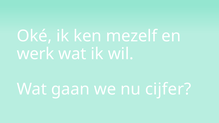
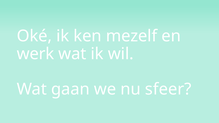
cijfer: cijfer -> sfeer (168, 89)
